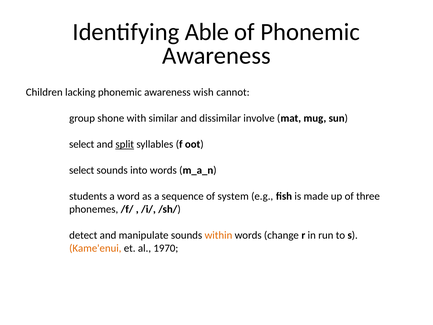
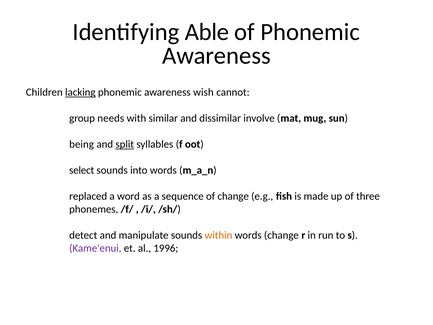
lacking underline: none -> present (80, 92)
shone: shone -> needs (111, 118)
select: select -> being (82, 144)
students: students -> replaced (88, 196)
of system: system -> change (233, 196)
Kame'enui colour: orange -> purple (95, 248)
1970: 1970 -> 1996 (166, 248)
